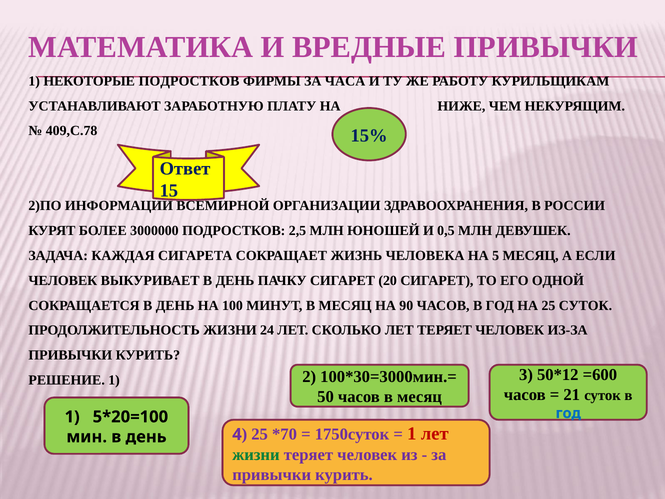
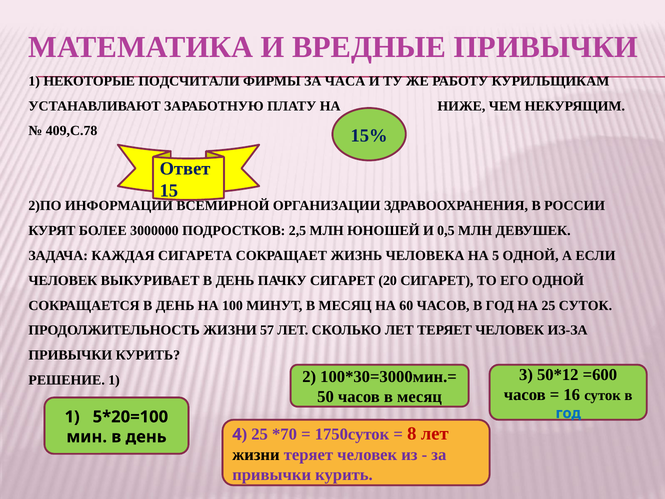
НЕКОТОРЫЕ ПОДРОСТКОВ: ПОДРОСТКОВ -> ПОДСЧИТАЛИ (189, 81)
5 МЕСЯЦ: МЕСЯЦ -> ОДНОЙ (531, 255)
90: 90 -> 60 (406, 305)
24: 24 -> 57 (267, 330)
21: 21 -> 16 (572, 394)
1: 1 -> 8 (412, 434)
жизни colour: green -> black (256, 455)
